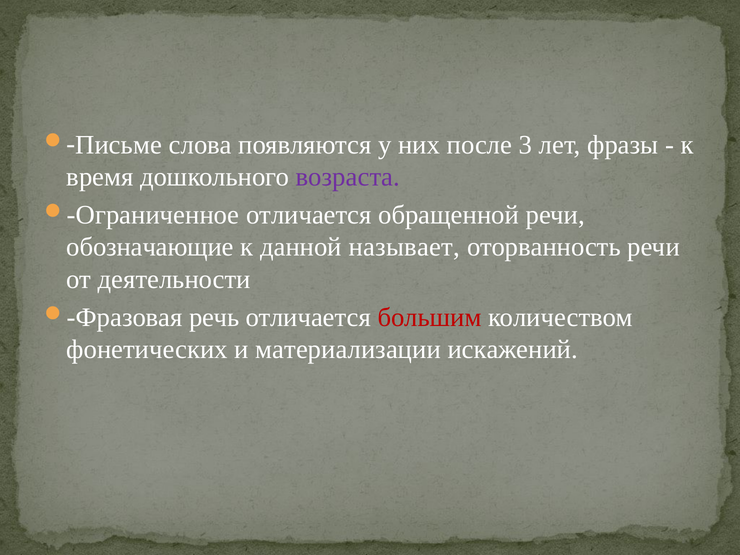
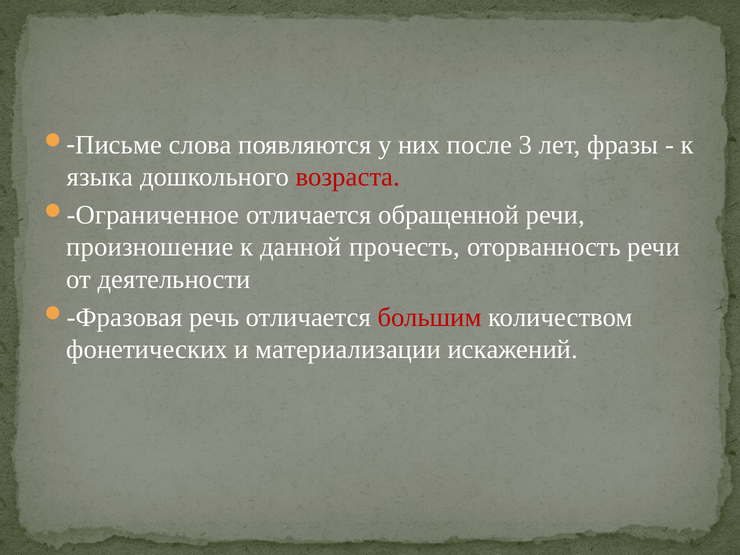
время: время -> языка (100, 177)
возраста colour: purple -> red (348, 177)
обозначающие: обозначающие -> произношение (150, 247)
называет: называет -> прочесть (404, 247)
